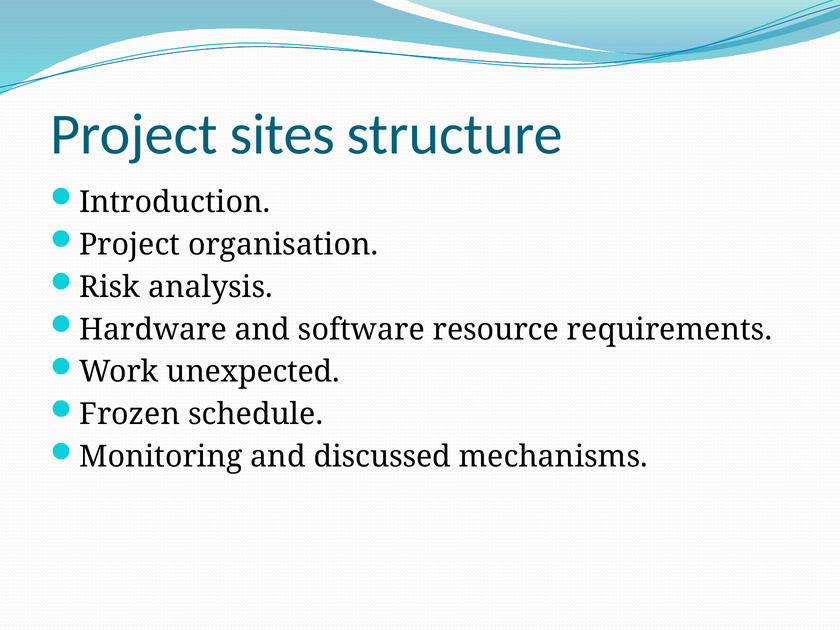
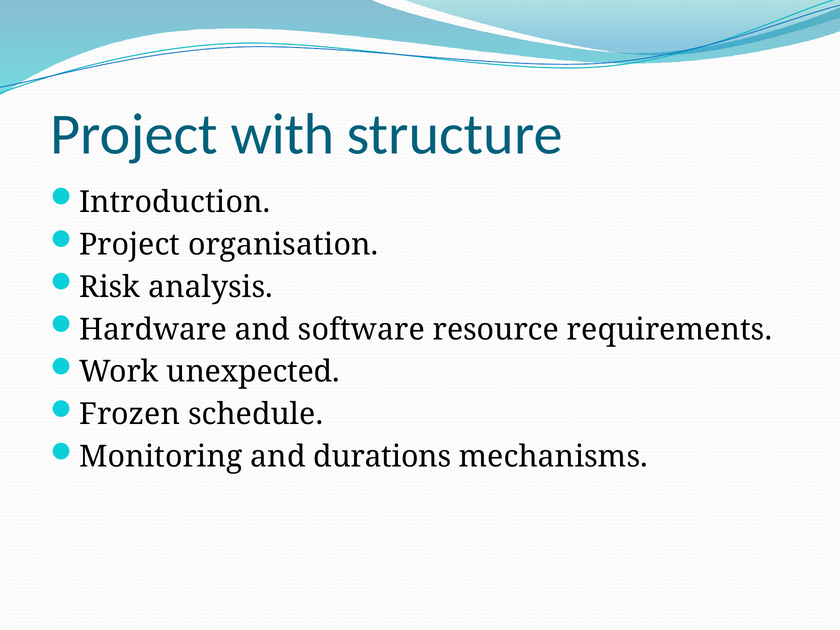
sites: sites -> with (283, 135)
discussed: discussed -> durations (382, 457)
